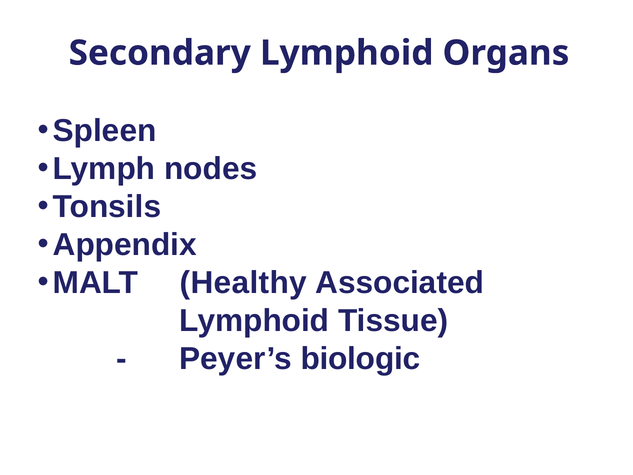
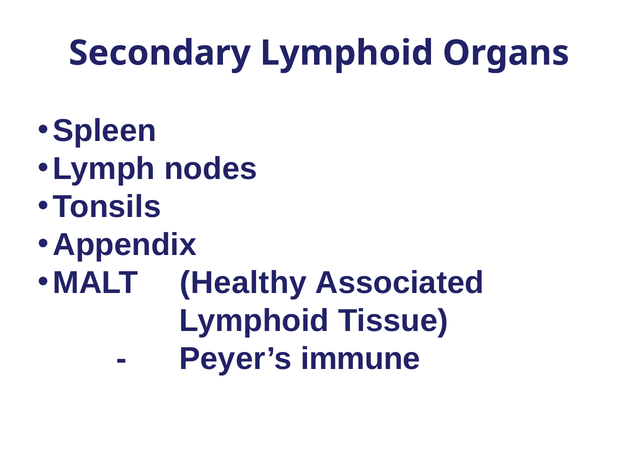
biologic: biologic -> immune (360, 359)
